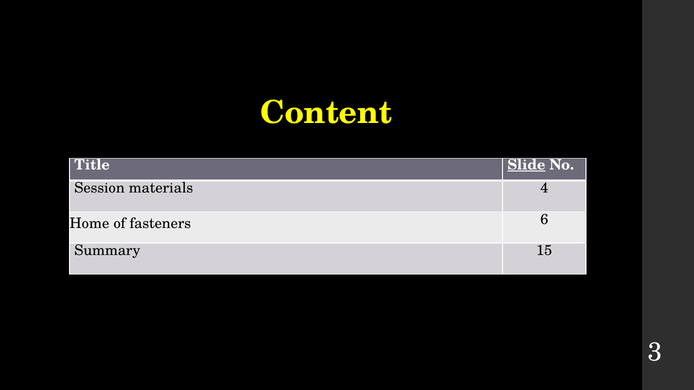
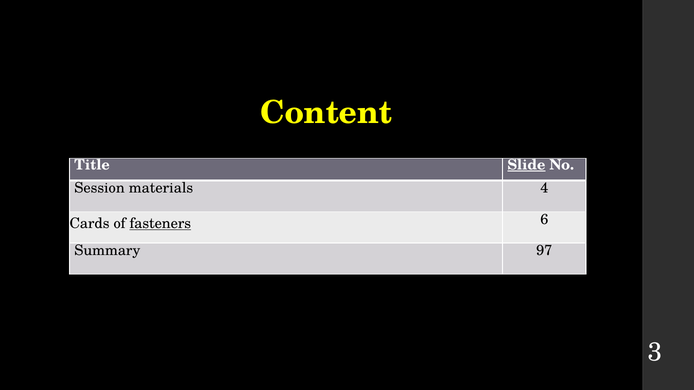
Home: Home -> Cards (89, 224)
fasteners underline: none -> present (160, 224)
15: 15 -> 97 (544, 251)
